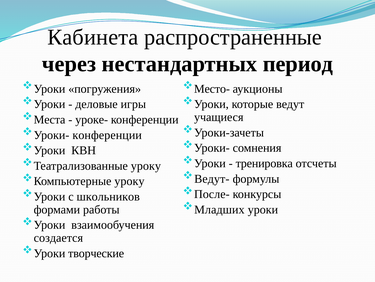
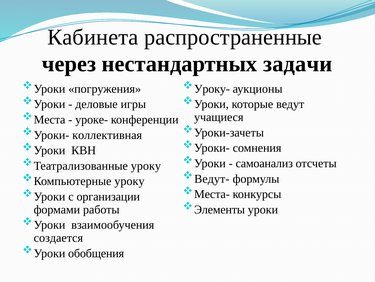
период: период -> задачи (298, 64)
Место-: Место- -> Уроку- (212, 89)
Уроки- конференции: конференции -> коллективная (107, 135)
тренировка: тренировка -> самоанализ (264, 163)
После-: После- -> Места- (212, 194)
школьников: школьников -> организации (108, 196)
Младших: Младших -> Элементы (220, 209)
творческие: творческие -> обобщения (96, 253)
